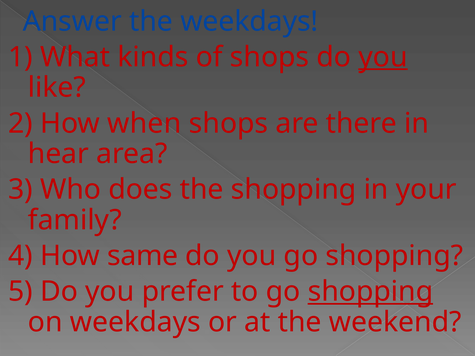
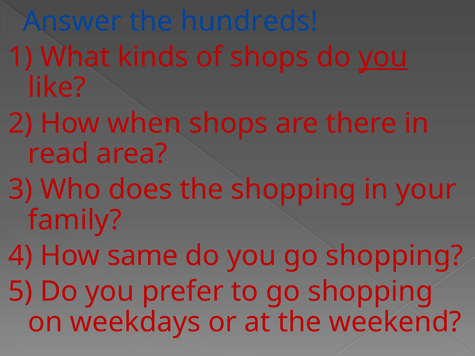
the weekdays: weekdays -> hundreds (249, 21)
hear: hear -> read (58, 154)
shopping underline: present -> none (370, 292)
